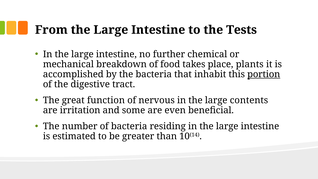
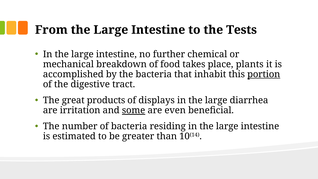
function: function -> products (106, 100)
nervous: nervous -> displays (157, 100)
contents: contents -> diarrhea (249, 100)
some underline: none -> present (134, 110)
